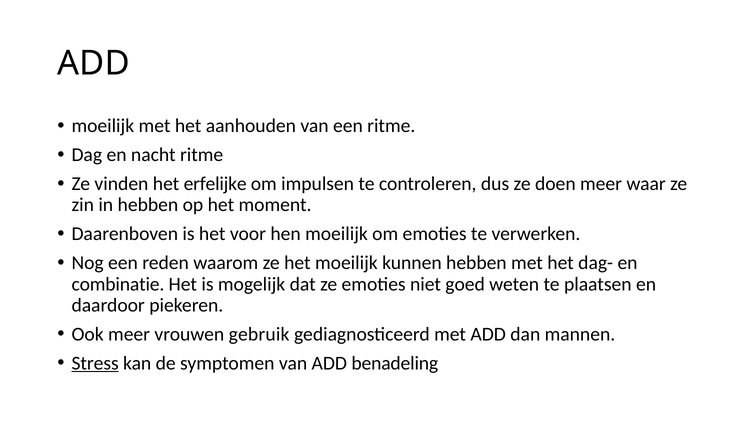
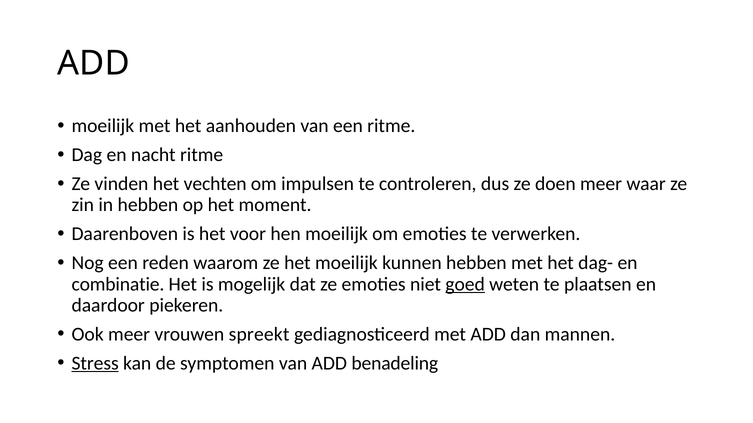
erfelijke: erfelijke -> vechten (215, 184)
goed underline: none -> present (465, 284)
gebruik: gebruik -> spreekt (259, 335)
